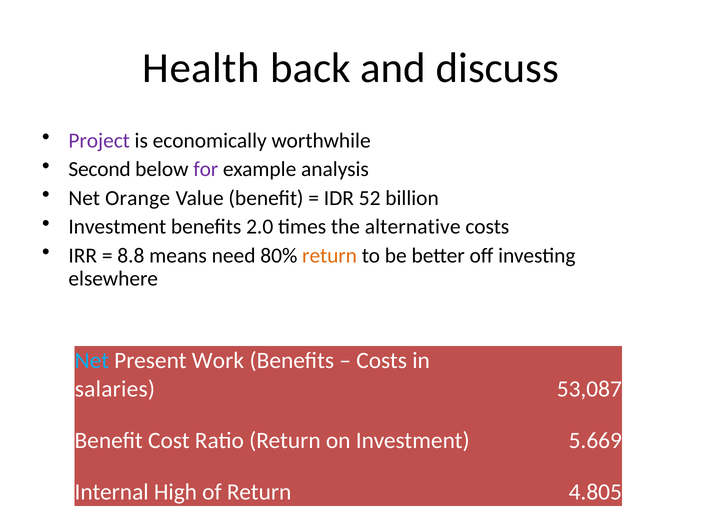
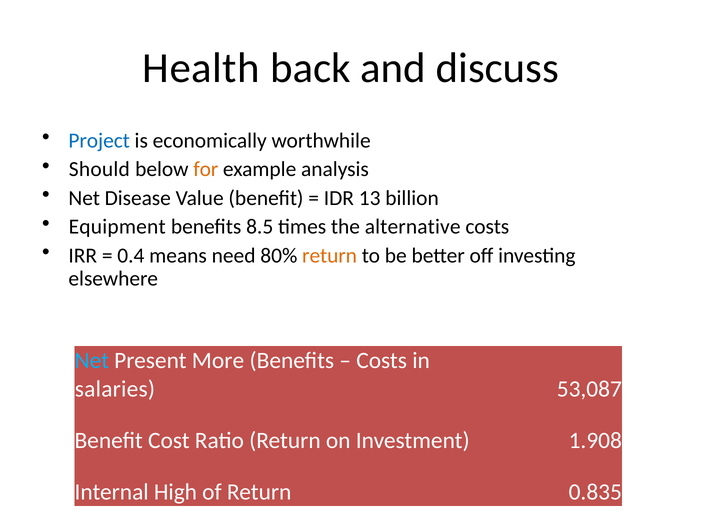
Project colour: purple -> blue (99, 141)
Second: Second -> Should (99, 170)
for colour: purple -> orange (206, 170)
Orange: Orange -> Disease (138, 198)
52: 52 -> 13 (370, 198)
Investment: Investment -> Equipment (117, 227)
2.0: 2.0 -> 8.5 (260, 227)
8.8: 8.8 -> 0.4 (131, 256)
Work: Work -> More (218, 361)
5.669: 5.669 -> 1.908 (595, 441)
4.805: 4.805 -> 0.835 (595, 492)
